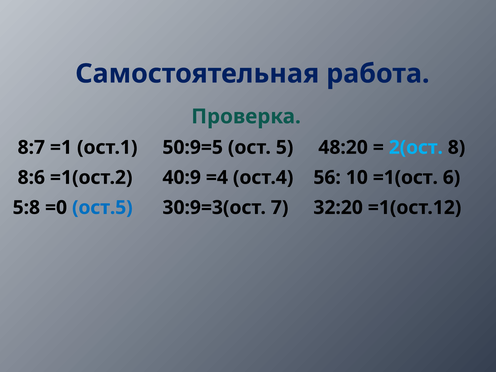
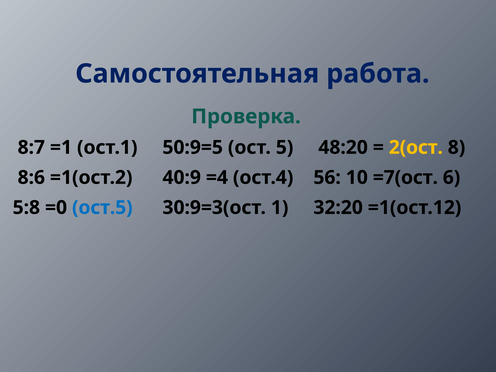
2(ост colour: light blue -> yellow (416, 147)
=1(ост: =1(ост -> =7(ост (405, 178)
7: 7 -> 1 (280, 208)
